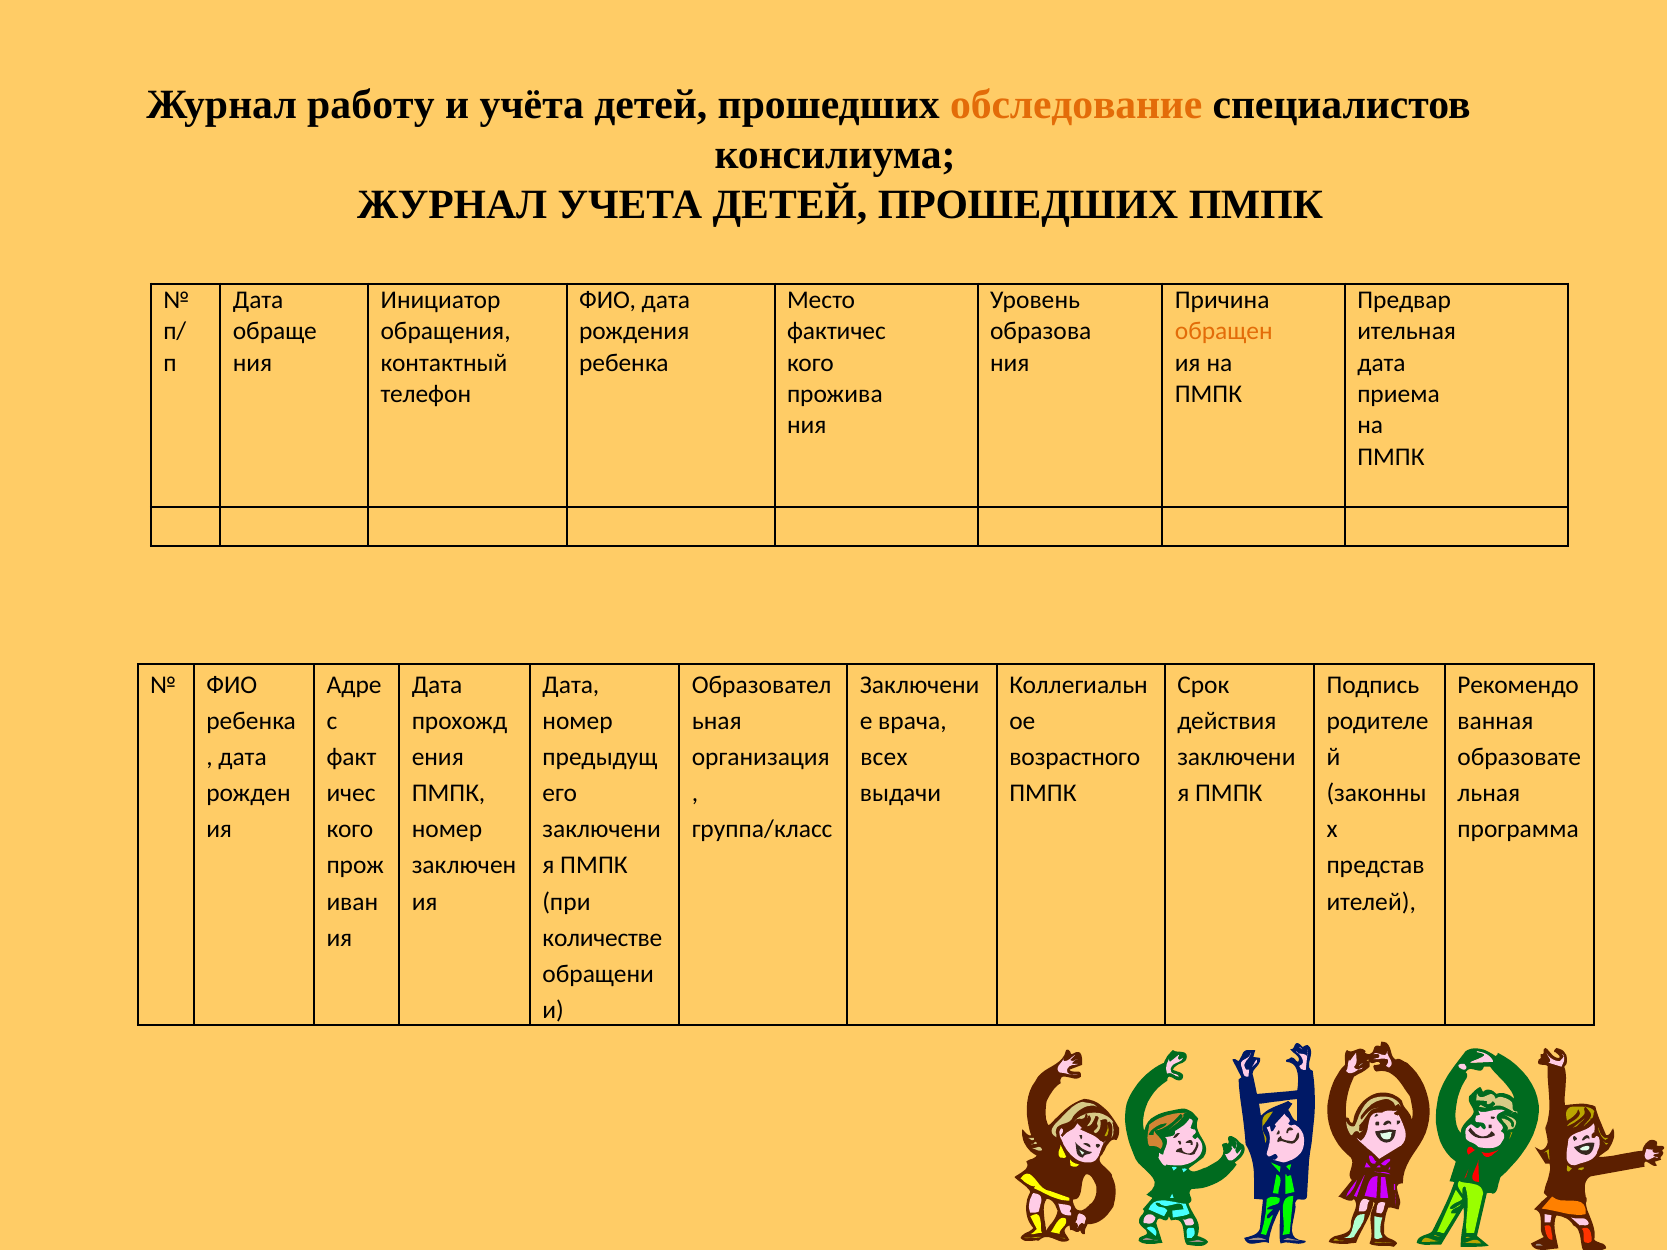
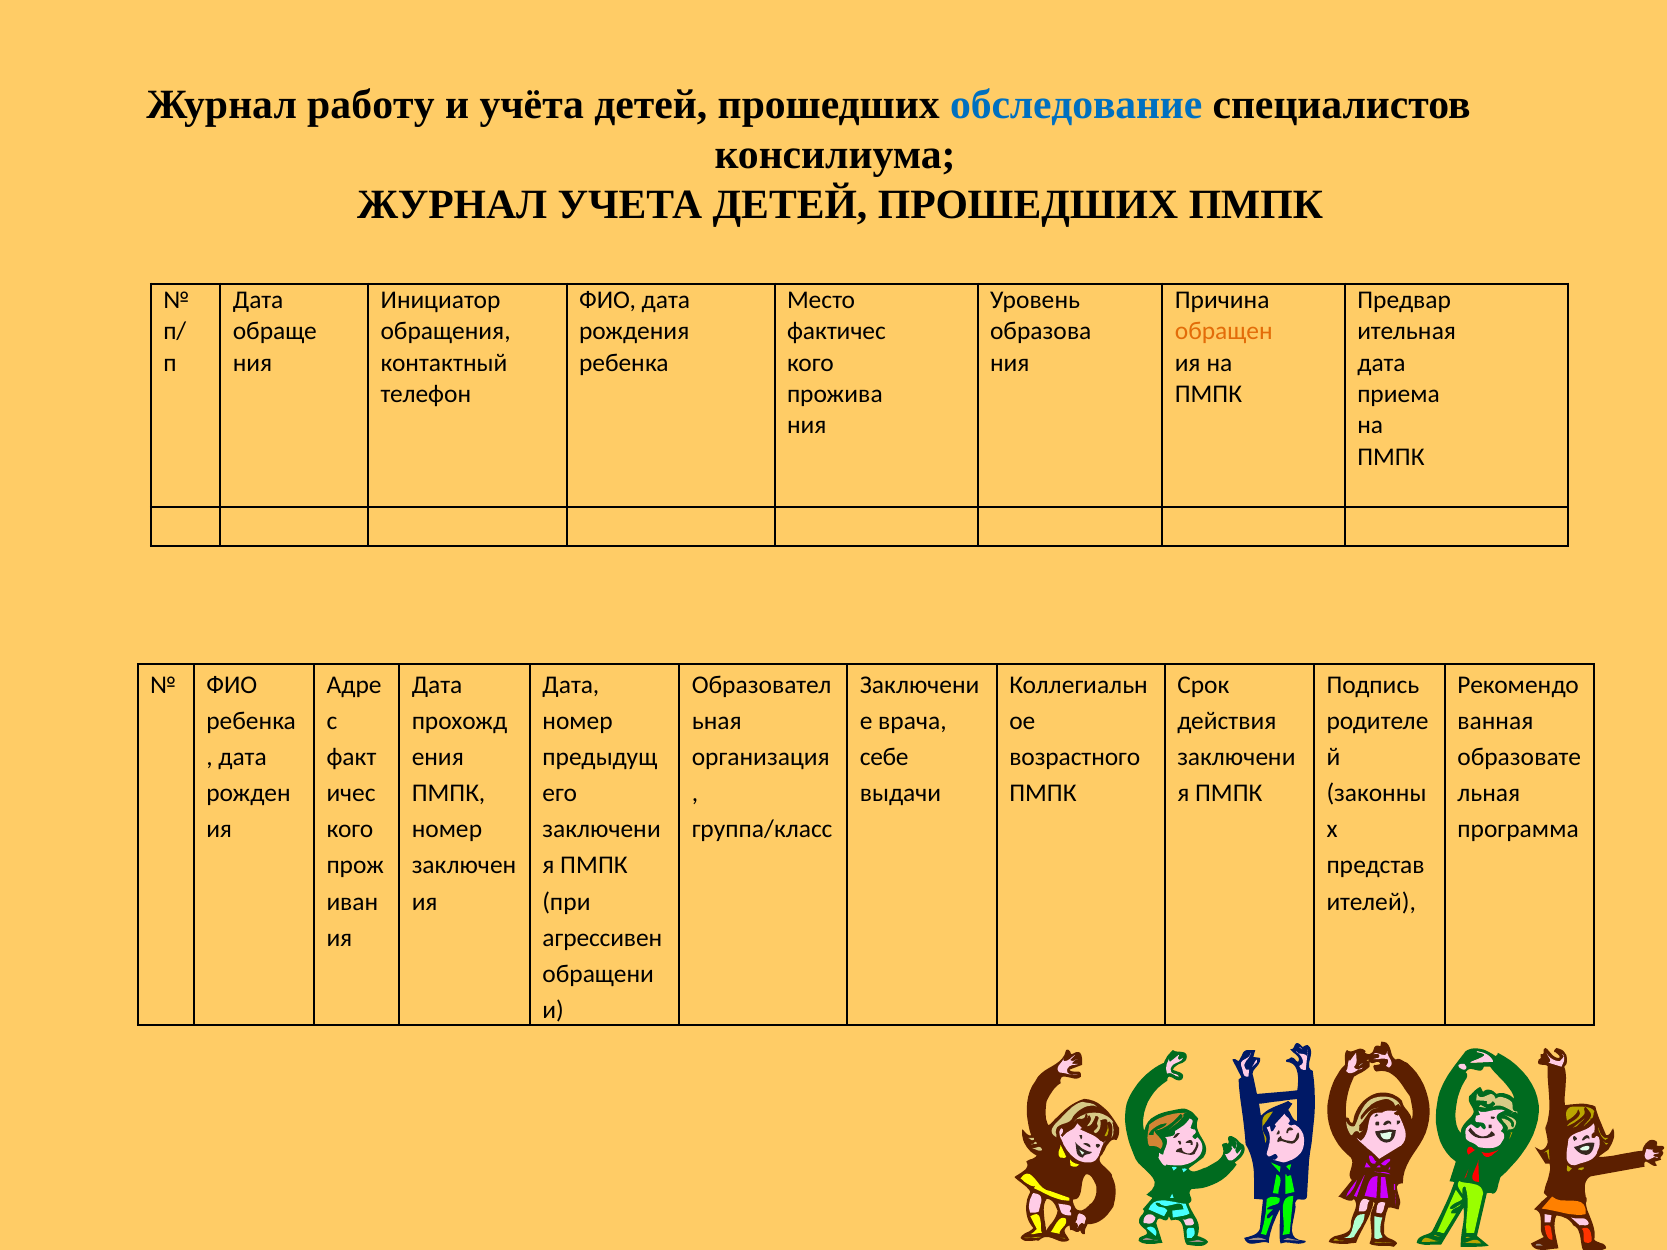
обследование colour: orange -> blue (1076, 105)
всех: всех -> себе (884, 757)
количестве: количестве -> агрессивен (602, 938)
